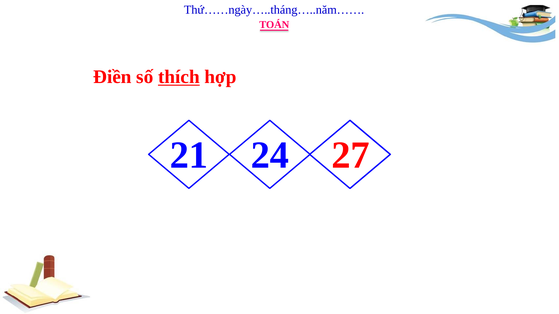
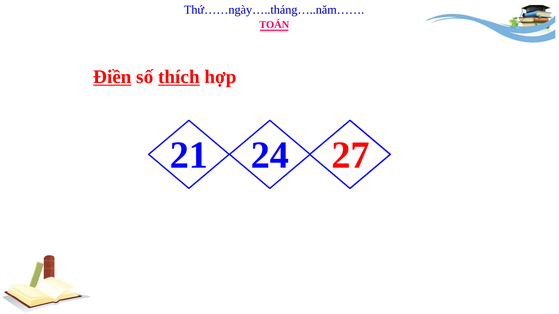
Điền underline: none -> present (112, 77)
